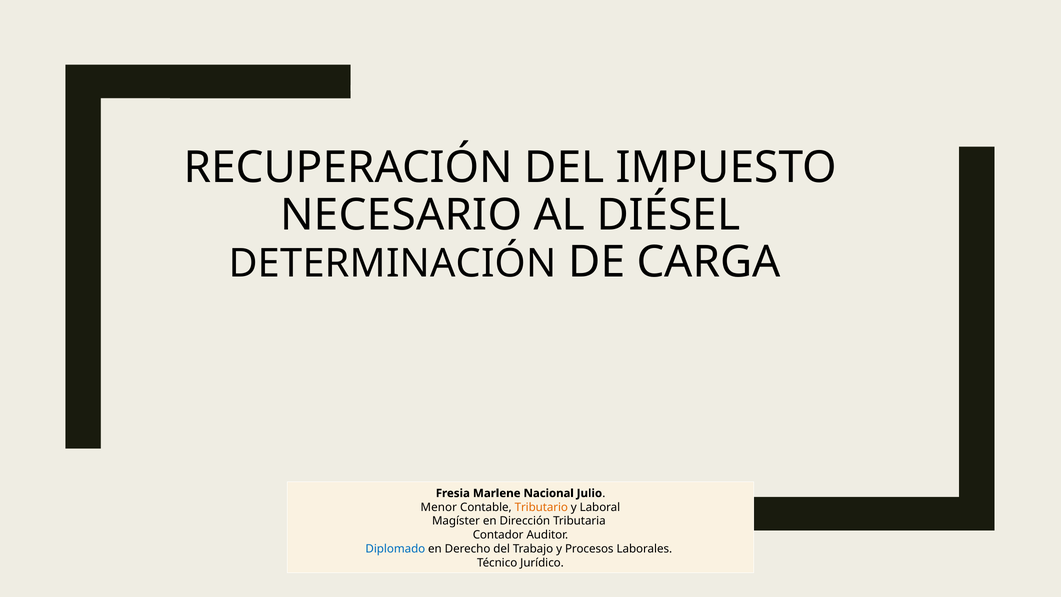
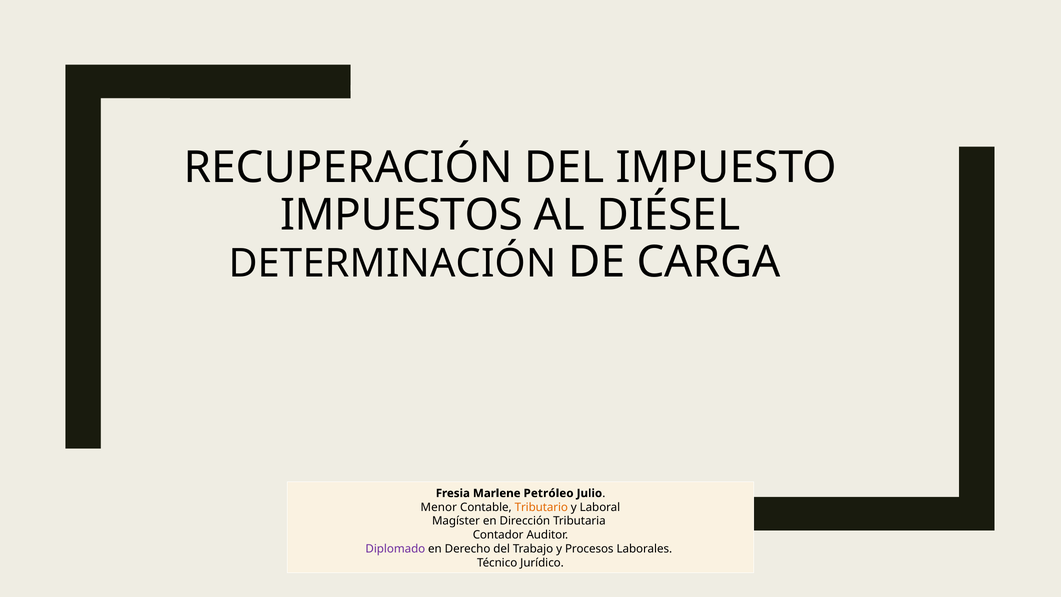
NECESARIO: NECESARIO -> IMPUESTOS (402, 215)
Nacional: Nacional -> Petróleo (549, 493)
Diplomado colour: blue -> purple (395, 549)
